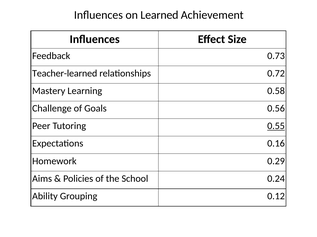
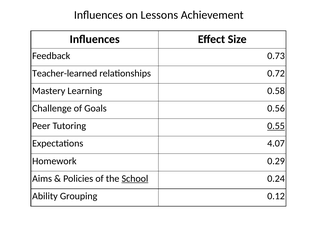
Learned: Learned -> Lessons (159, 15)
0.16: 0.16 -> 4.07 (276, 144)
School underline: none -> present (135, 179)
